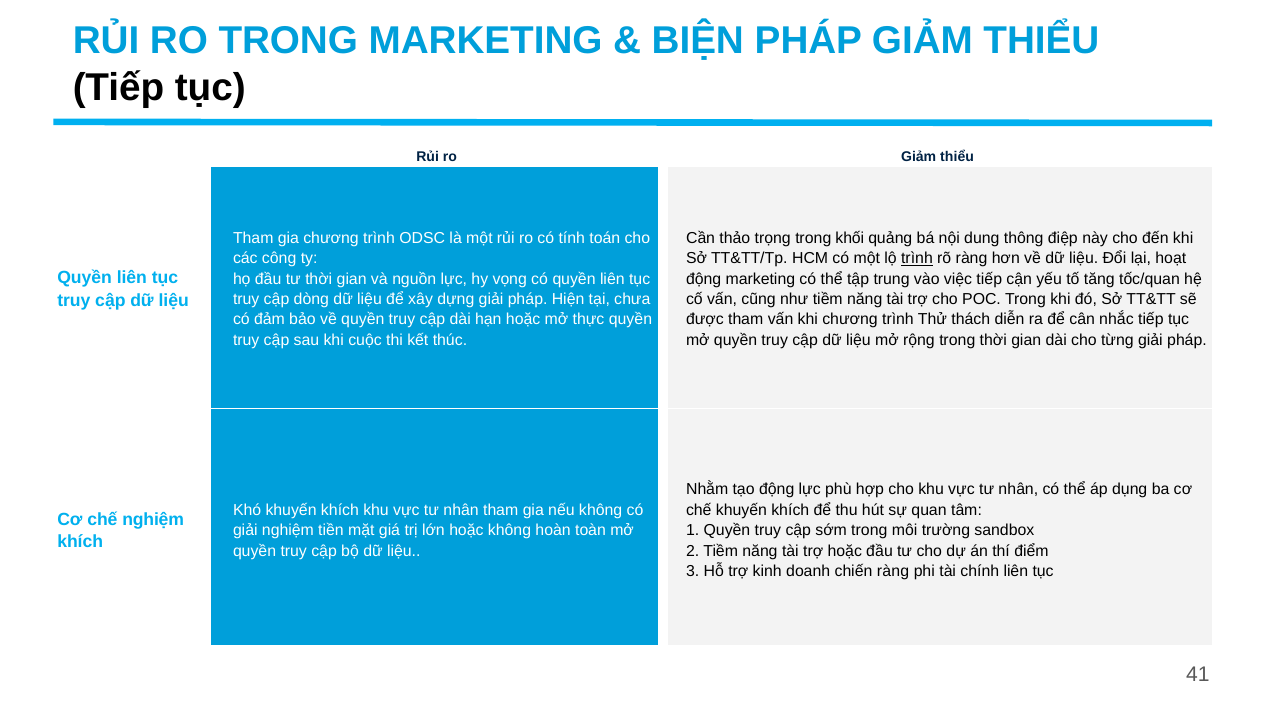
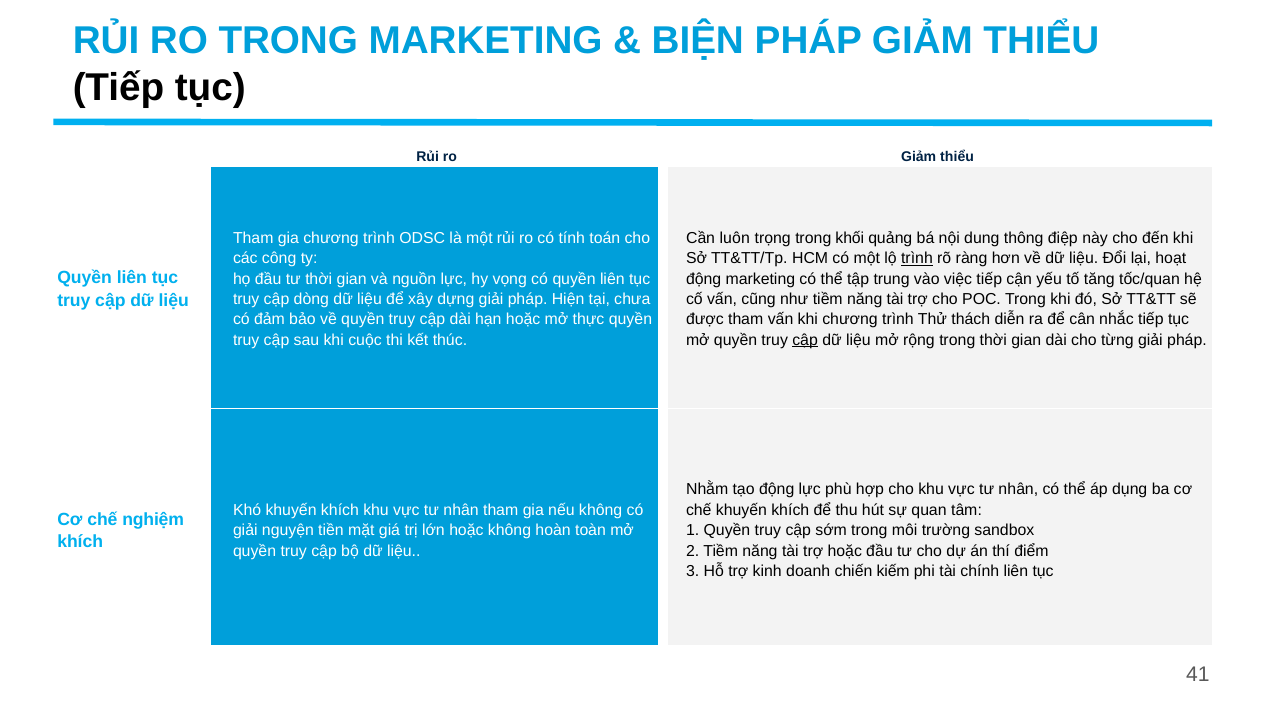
thảo: thảo -> luôn (735, 238)
cập underline: none -> present (805, 340)
giải nghiệm: nghiệm -> nguyện (288, 530)
chiến ràng: ràng -> kiếm (893, 571)
